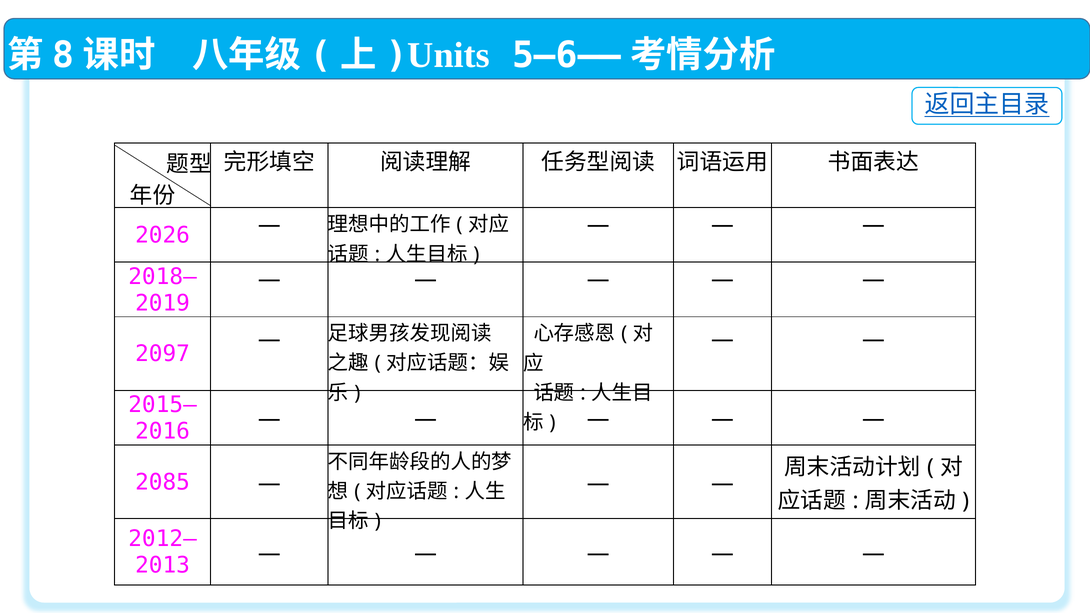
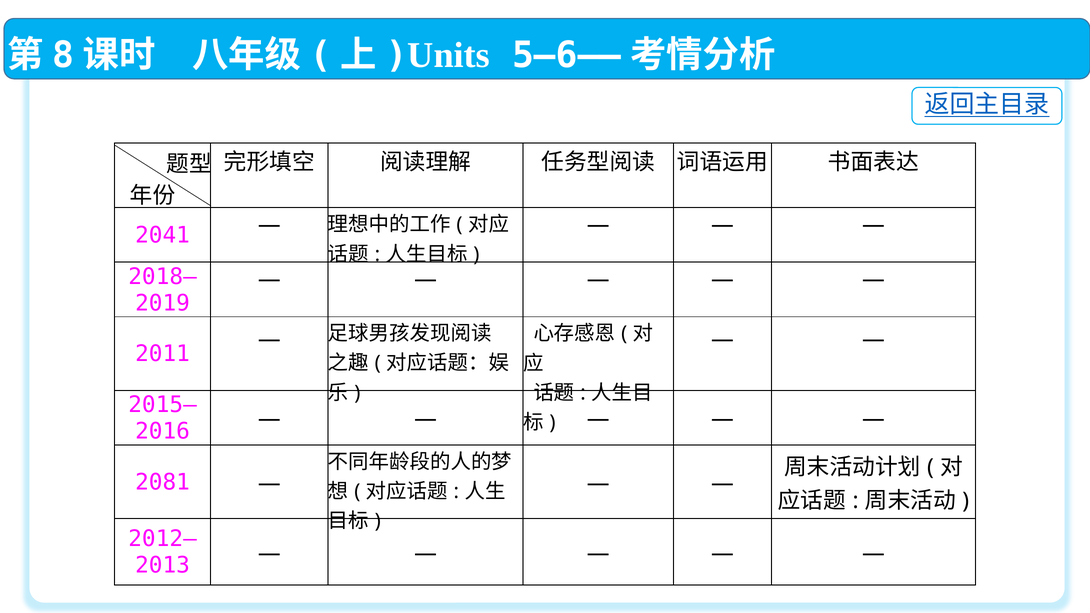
2026: 2026 -> 2041 (163, 235)
2097: 2097 -> 2011 (163, 354)
2085: 2085 -> 2081 (163, 482)
